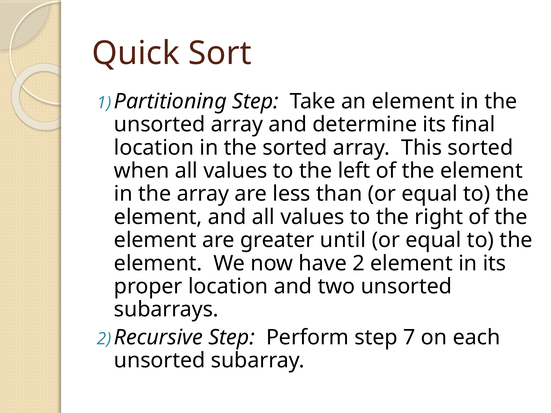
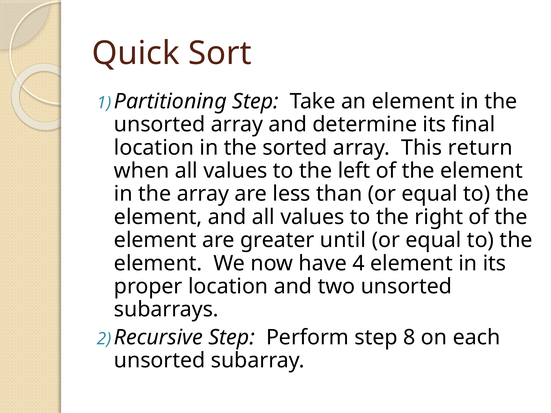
This sorted: sorted -> return (480, 148)
have 2: 2 -> 4 (359, 263)
7: 7 -> 8 (409, 338)
